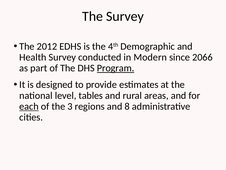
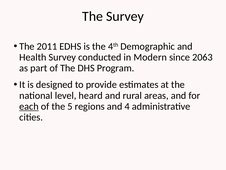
2012: 2012 -> 2011 (47, 46)
2066: 2066 -> 2063 (202, 57)
Program underline: present -> none (116, 68)
tables: tables -> heard (91, 95)
3: 3 -> 5 (70, 106)
8: 8 -> 4 (127, 106)
